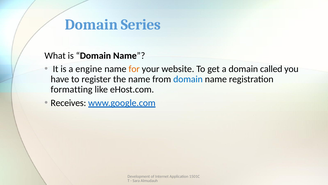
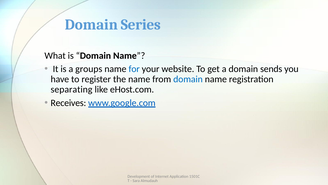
engine: engine -> groups (89, 69)
for colour: orange -> blue (134, 69)
called: called -> sends (271, 69)
formatting: formatting -> separating (72, 89)
